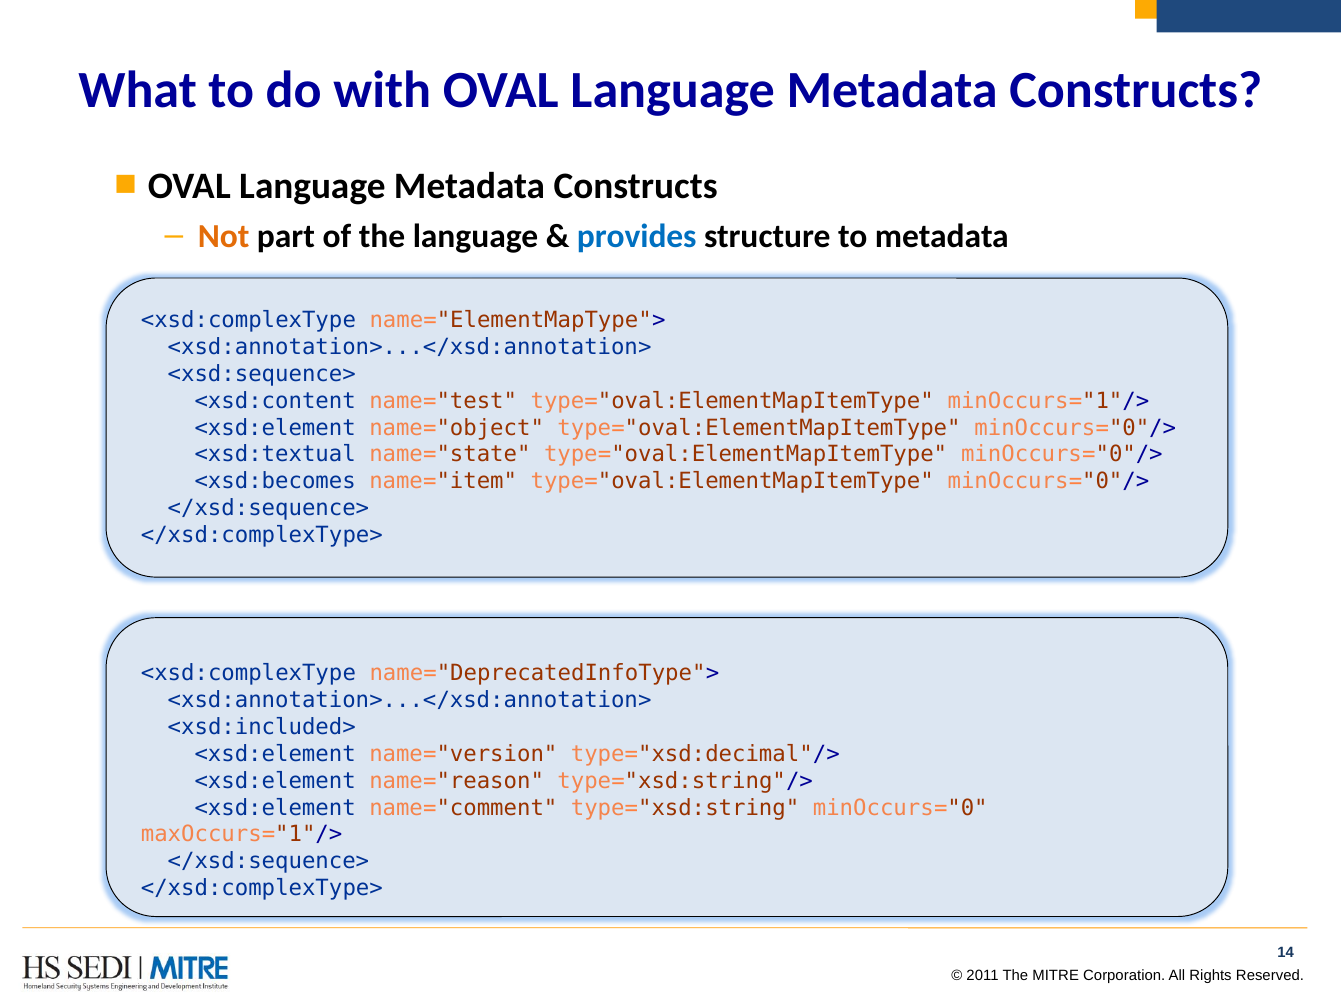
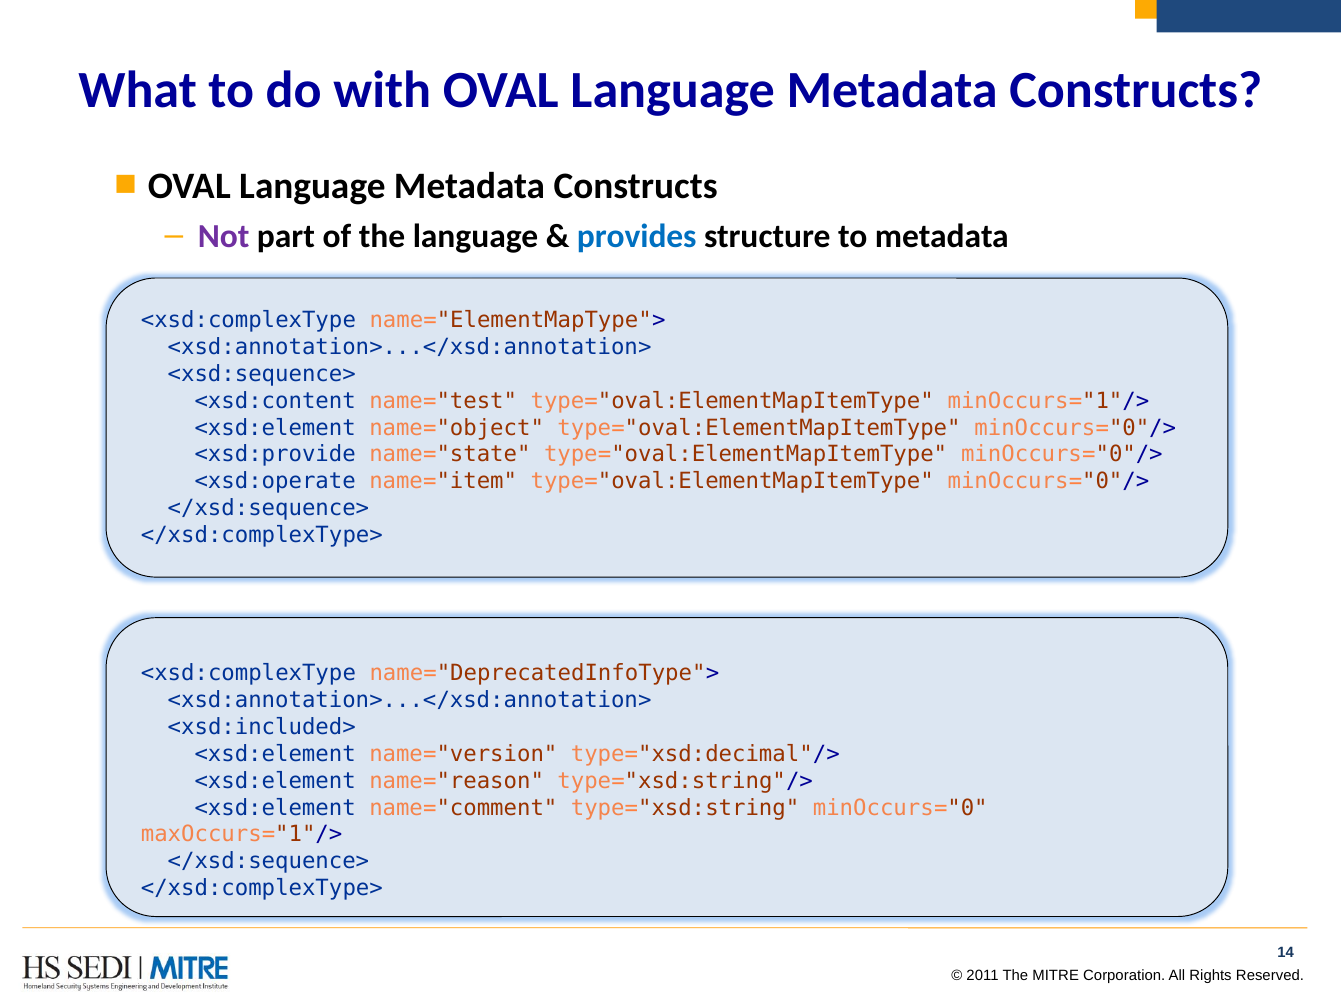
Not colour: orange -> purple (224, 236)
<xsd:textual: <xsd:textual -> <xsd:provide (275, 454)
<xsd:becomes: <xsd:becomes -> <xsd:operate (275, 481)
